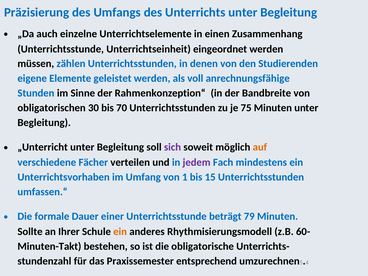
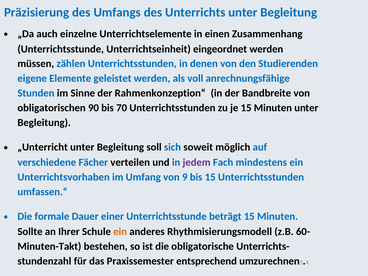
30: 30 -> 90 (93, 108)
je 75: 75 -> 15 (246, 108)
sich colour: purple -> blue (172, 147)
auf colour: orange -> blue (260, 147)
1: 1 -> 9 (185, 177)
beträgt 79: 79 -> 15 (249, 216)
